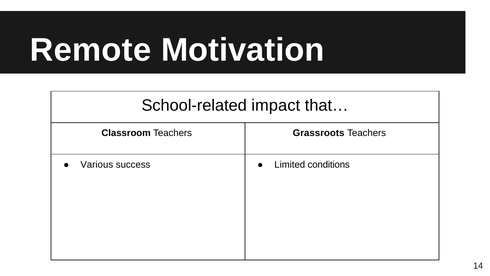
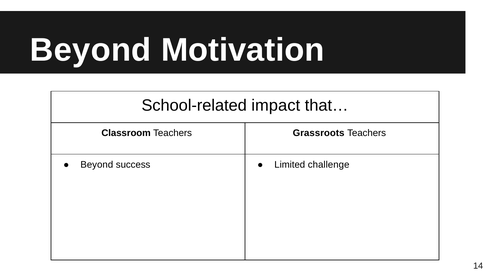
Remote: Remote -> Beyond (91, 50)
Various: Various -> Beyond (97, 164)
conditions: conditions -> challenge (329, 164)
